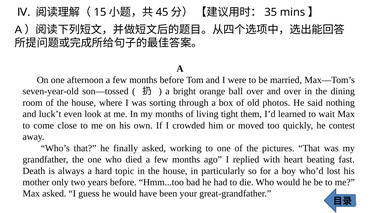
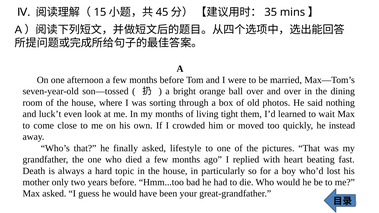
contest: contest -> instead (342, 126)
working: working -> lifestyle (186, 148)
